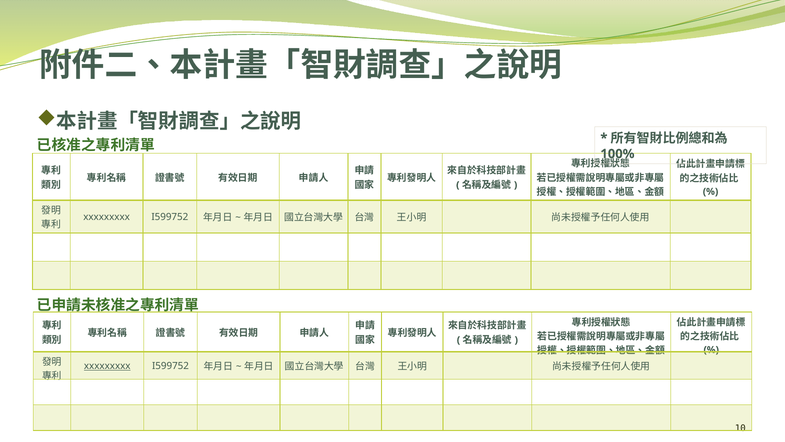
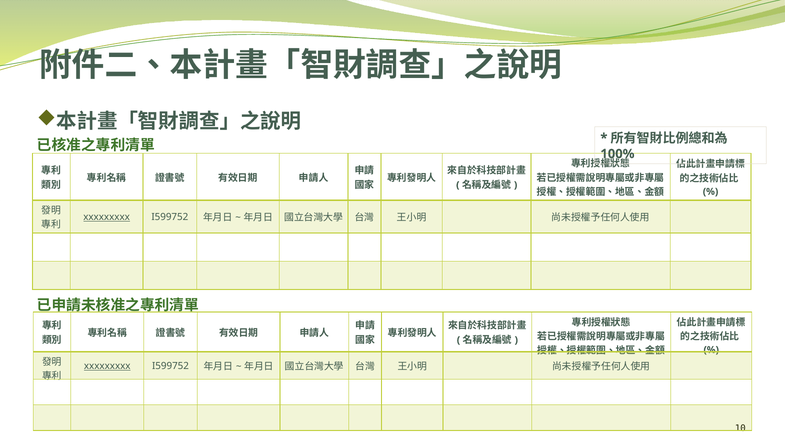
xxxxxxxxx underline: none -> present (107, 217)
